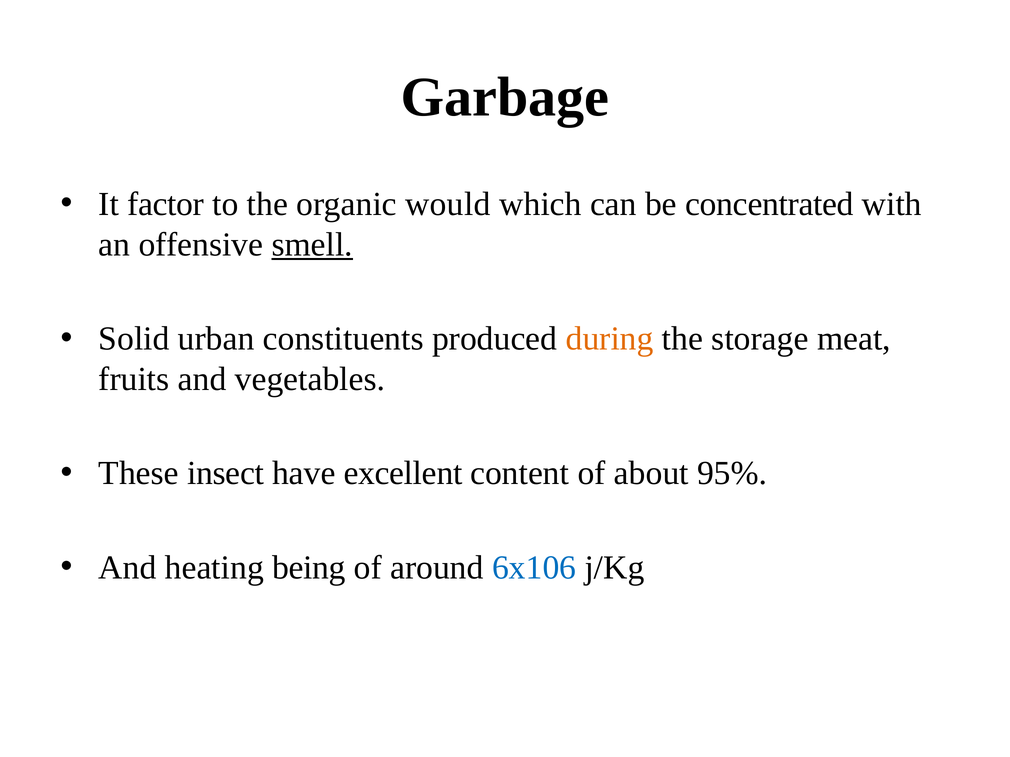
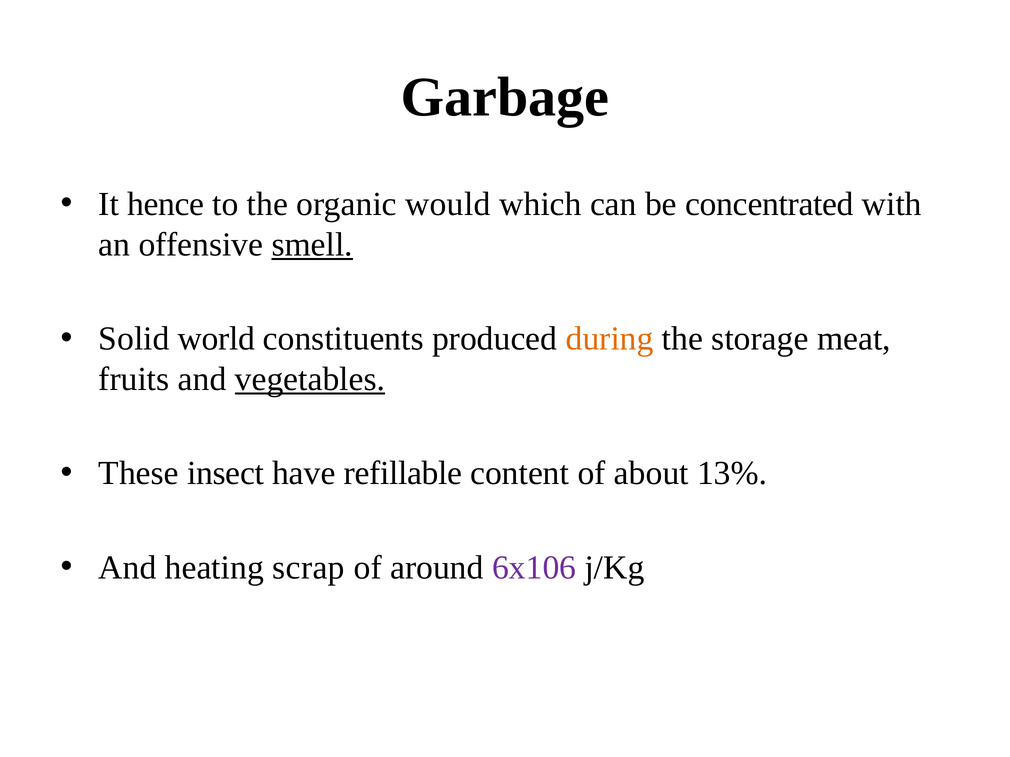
factor: factor -> hence (166, 204)
urban: urban -> world (216, 339)
vegetables underline: none -> present (310, 379)
excellent: excellent -> refillable (403, 474)
95%: 95% -> 13% (732, 474)
being: being -> scrap (309, 568)
6x106 colour: blue -> purple (534, 568)
